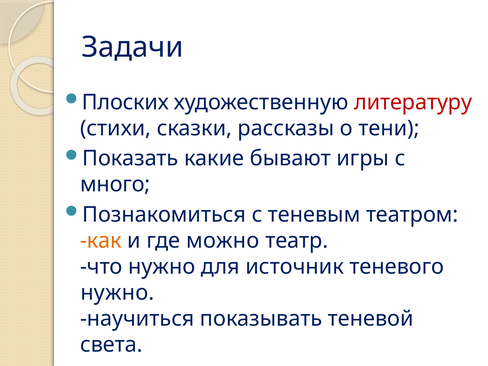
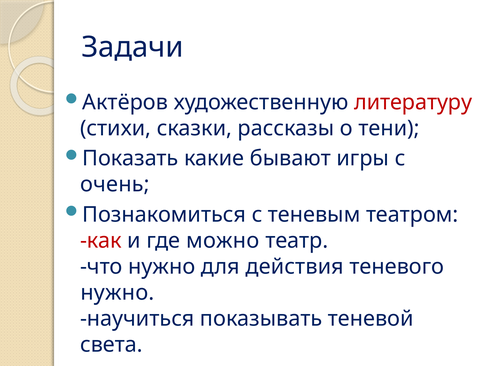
Плоских: Плоских -> Актёров (125, 102)
много: много -> очень (115, 185)
как colour: orange -> red (101, 241)
источник: источник -> действия (295, 267)
